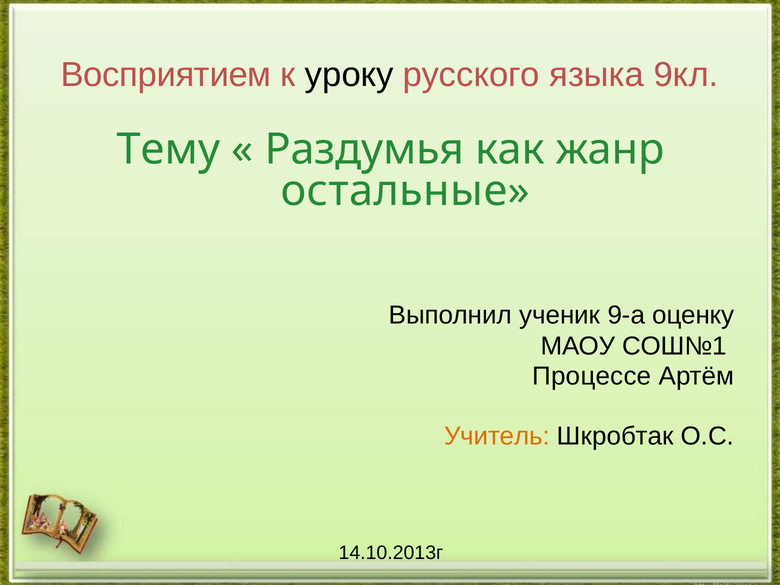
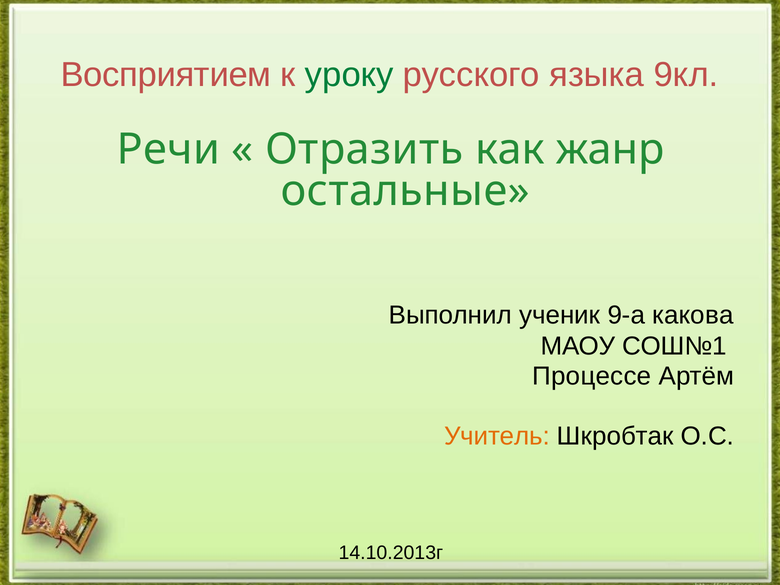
уроку colour: black -> green (349, 75)
Тему: Тему -> Речи (168, 150)
Раздумья: Раздумья -> Отразить (364, 150)
оценку: оценку -> какова (693, 315)
